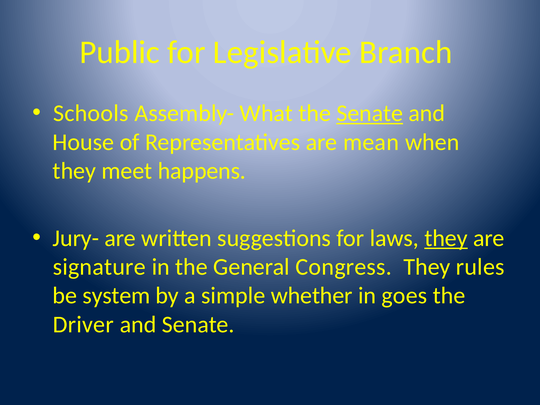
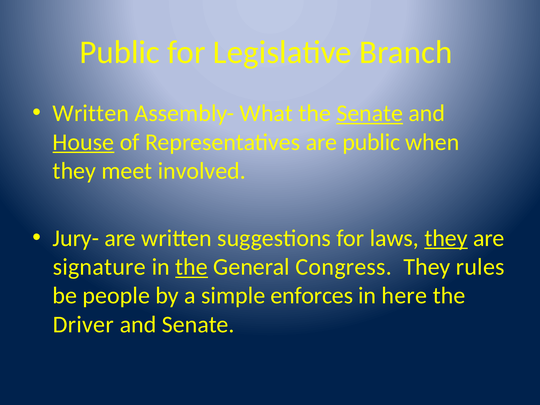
Schools: Schools -> Written (91, 113)
House underline: none -> present (83, 142)
are mean: mean -> public (371, 142)
happens: happens -> involved (202, 171)
the underline: none -> present (192, 267)
system: system -> people (116, 296)
whether: whether -> enforces (312, 296)
goes: goes -> here (404, 296)
